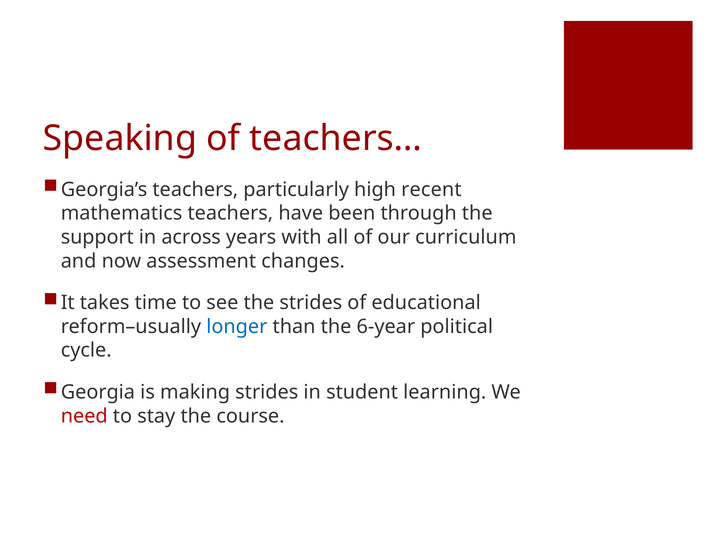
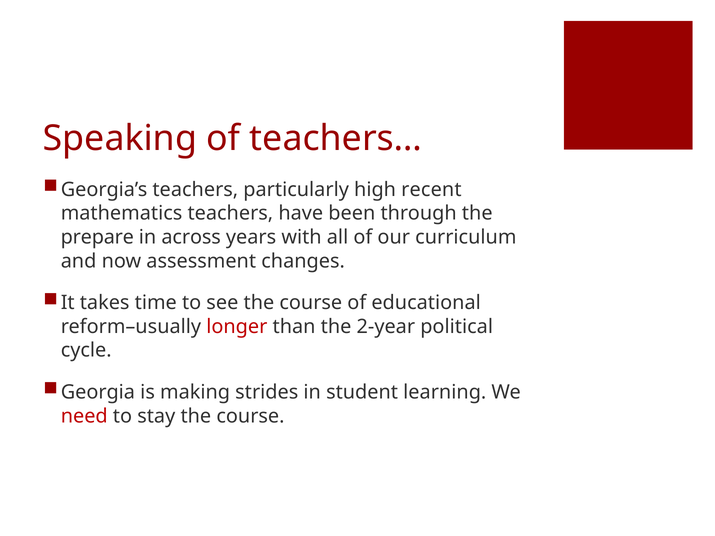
support: support -> prepare (97, 237)
see the strides: strides -> course (311, 303)
longer colour: blue -> red (237, 327)
6-year: 6-year -> 2-year (386, 327)
